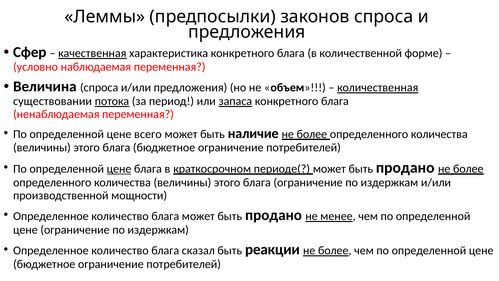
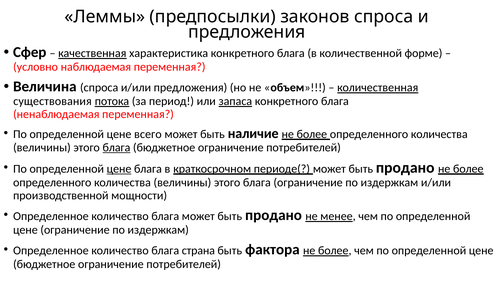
существовании: существовании -> существования (52, 101)
блага underline: none -> present (116, 147)
сказал: сказал -> страна (198, 250)
реакции: реакции -> фактора (272, 249)
